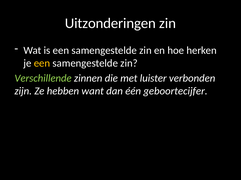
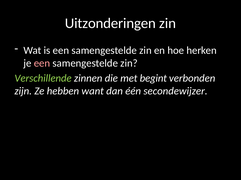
een colour: yellow -> pink (42, 63)
luister: luister -> begint (153, 78)
geboortecijfer: geboortecijfer -> secondewijzer (175, 91)
